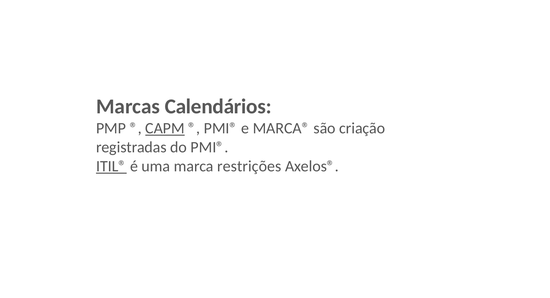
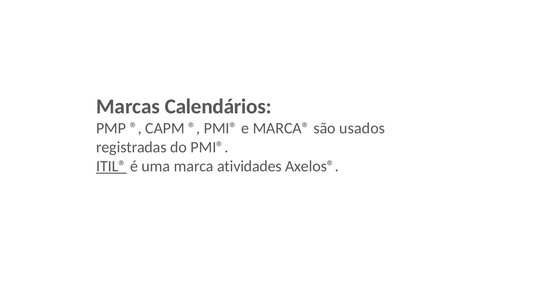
CAPM underline: present -> none (165, 128)
criação: criação -> usados (362, 128)
restrições: restrições -> atividades (249, 166)
